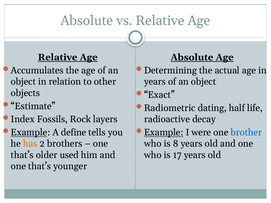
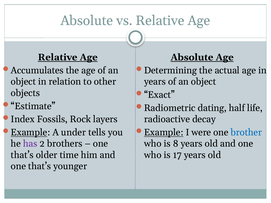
define: define -> under (74, 133)
has colour: orange -> purple (30, 144)
used: used -> time (69, 155)
